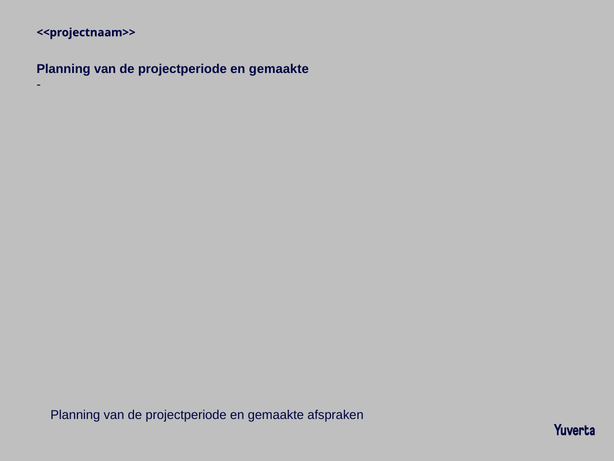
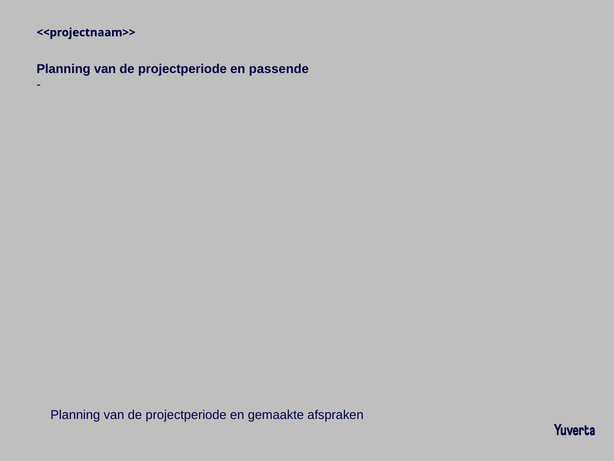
gemaakte: gemaakte -> passende (279, 69)
